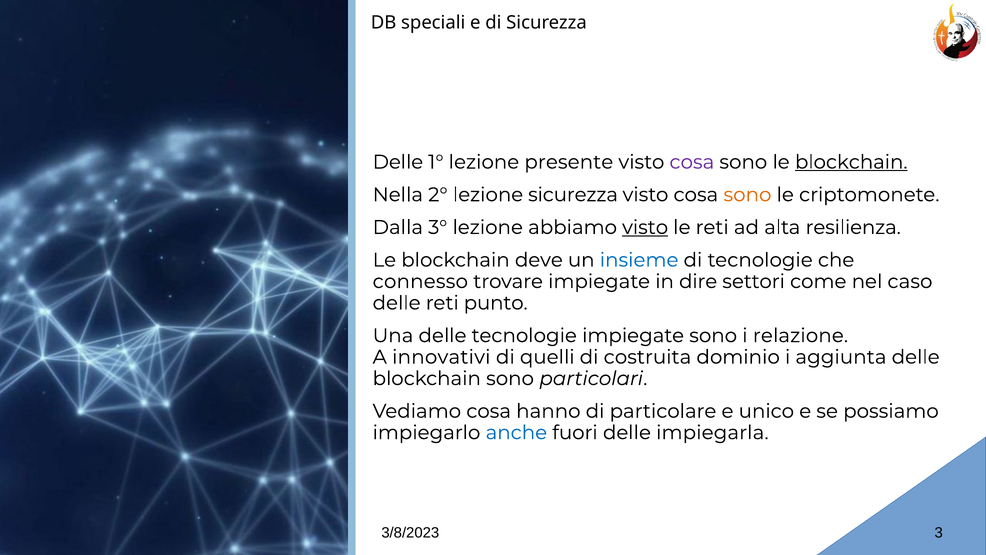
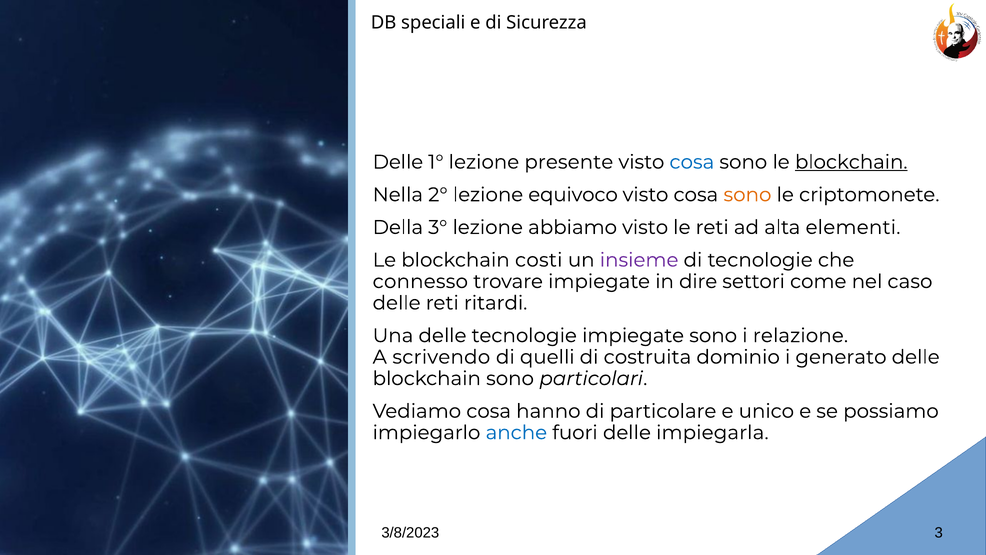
cosa colour: purple -> blue (692, 162)
lezione sicurezza: sicurezza -> equivoco (573, 195)
Dalla: Dalla -> Della (398, 227)
visto underline: present -> none (645, 227)
resilienza: resilienza -> elementi (853, 227)
deve: deve -> costi (539, 260)
insieme colour: blue -> purple (639, 260)
punto: punto -> ritardi (496, 303)
innovativi: innovativi -> scrivendo (441, 357)
aggiunta: aggiunta -> generato (841, 357)
